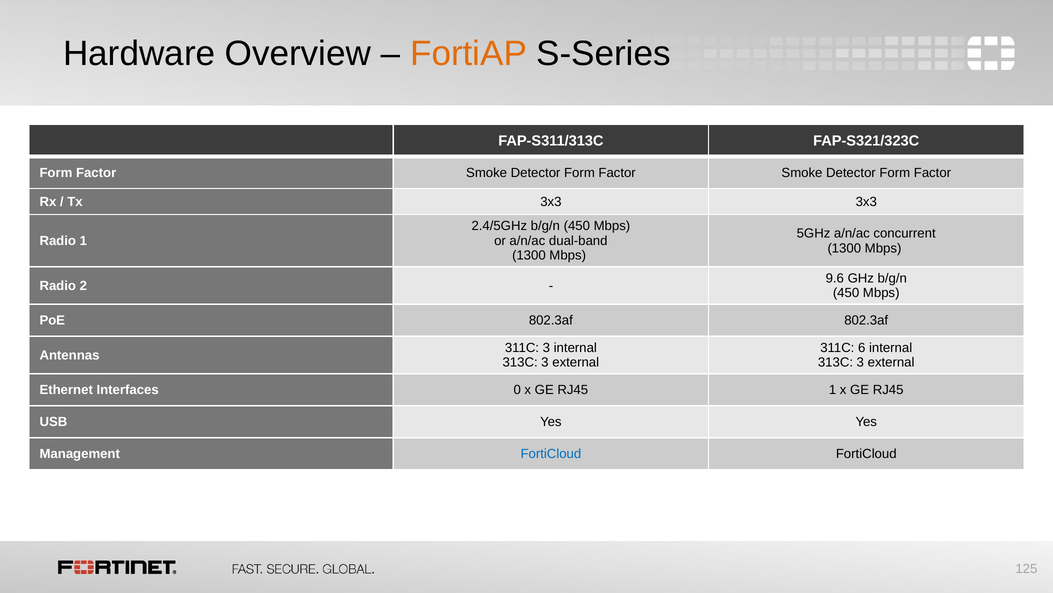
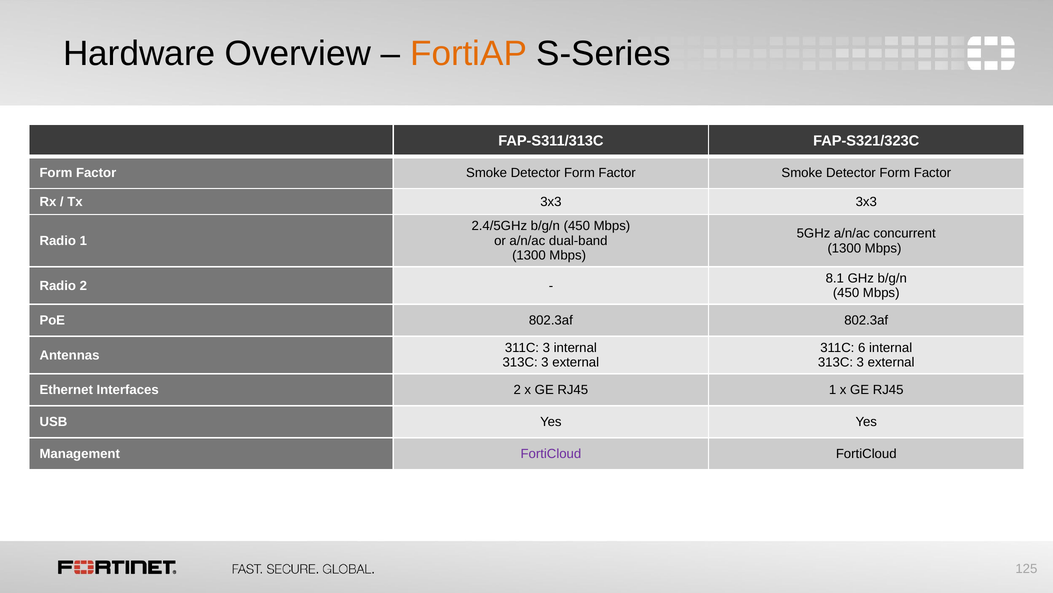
9.6: 9.6 -> 8.1 (835, 278)
Interfaces 0: 0 -> 2 (517, 390)
FortiCloud colour: blue -> purple (551, 454)
